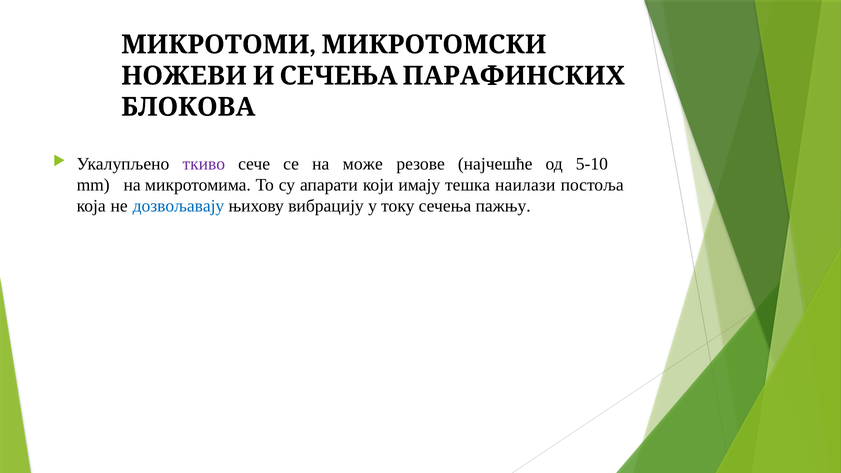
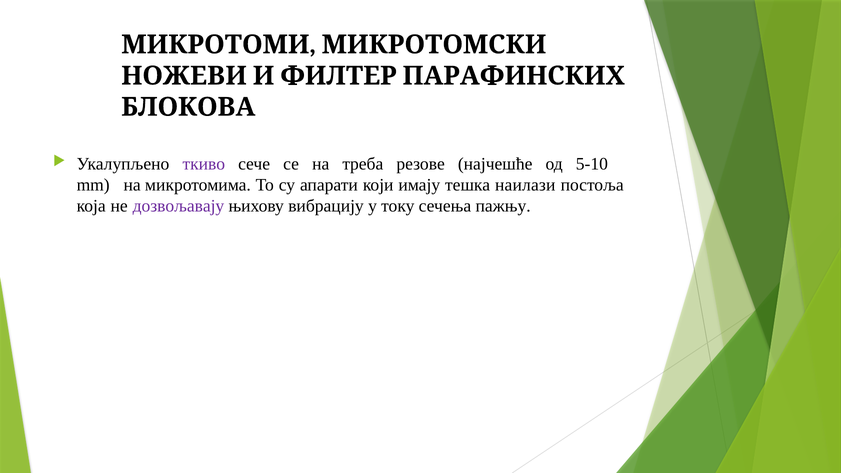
И СЕЧЕЊА: СЕЧЕЊА -> ФИЛТЕР (339, 76)
може: може -> треба (363, 164)
дозвољавају colour: blue -> purple (178, 206)
